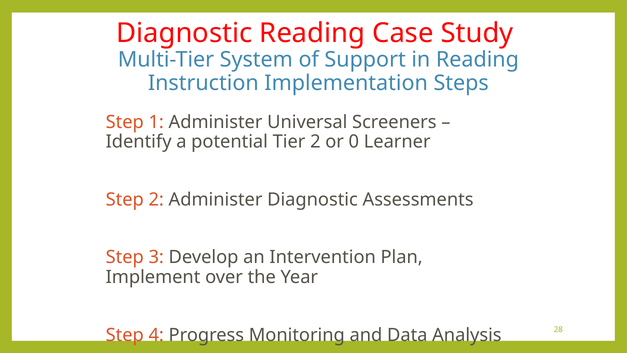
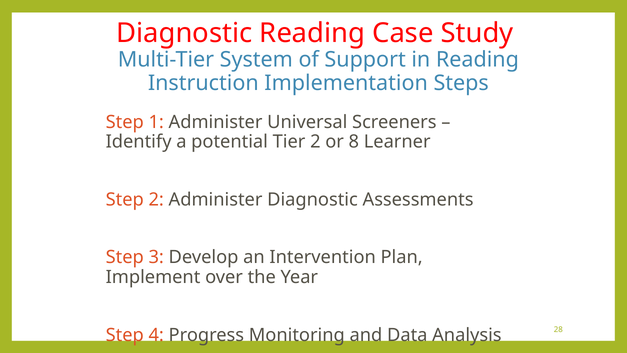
0: 0 -> 8 (354, 142)
